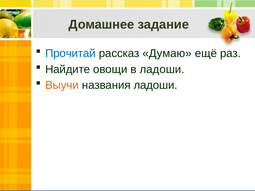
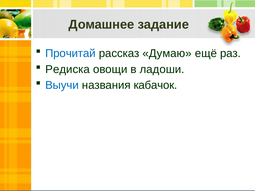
Найдите: Найдите -> Редиска (68, 69)
Выучи colour: orange -> blue (62, 85)
названия ладоши: ладоши -> кабачок (156, 85)
